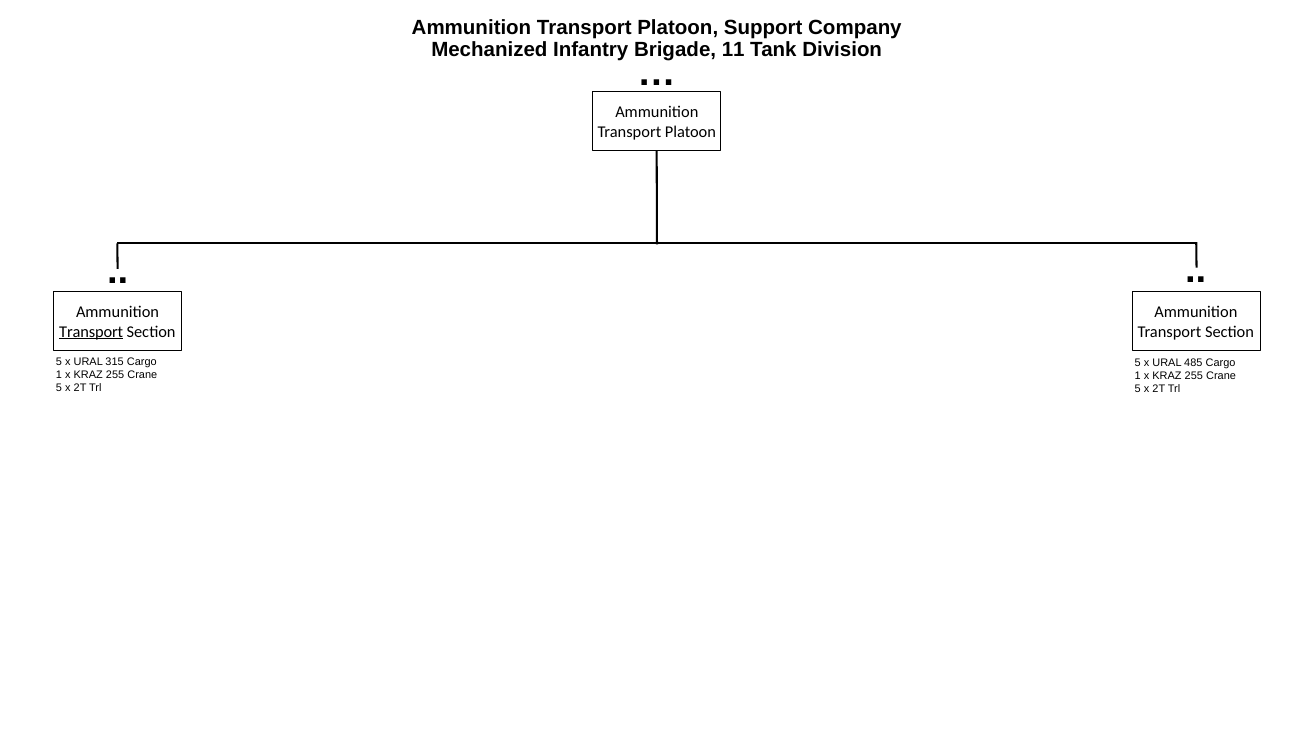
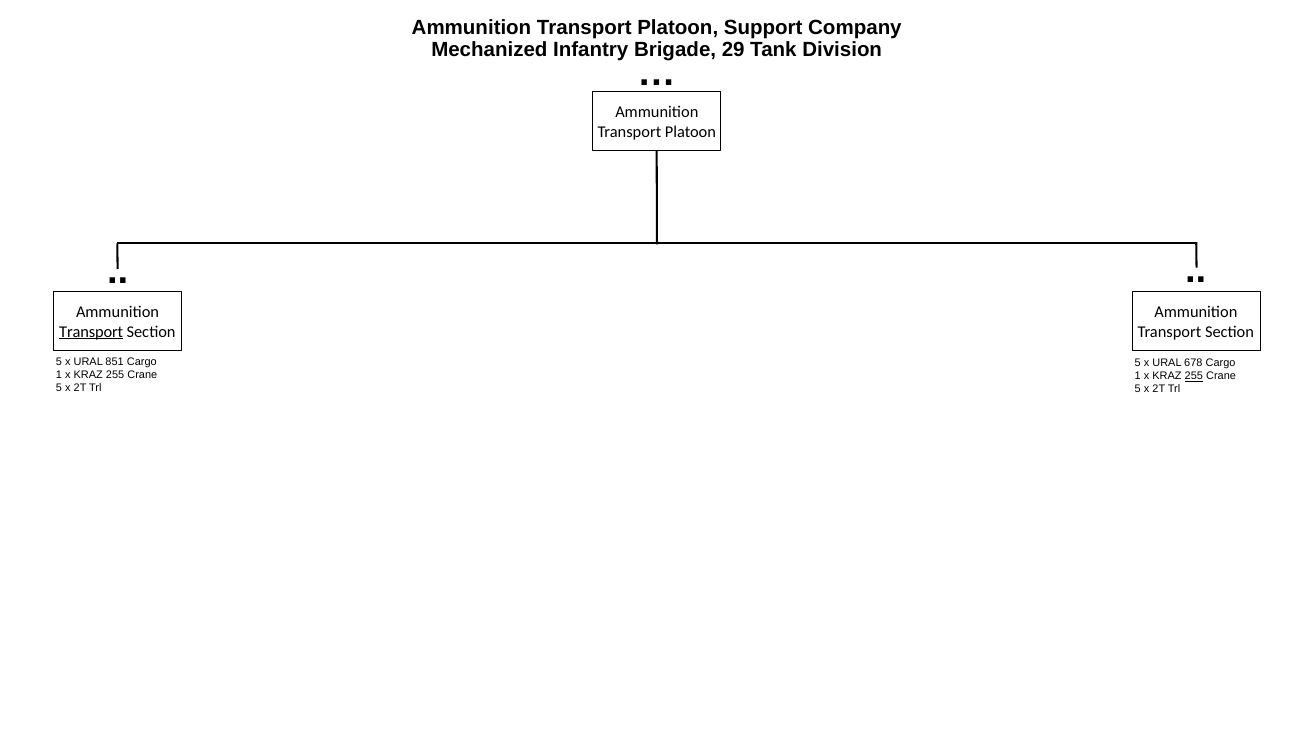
11: 11 -> 29 (733, 50)
315: 315 -> 851 (115, 362)
485: 485 -> 678 (1193, 363)
255 underline: none -> present (1194, 376)
